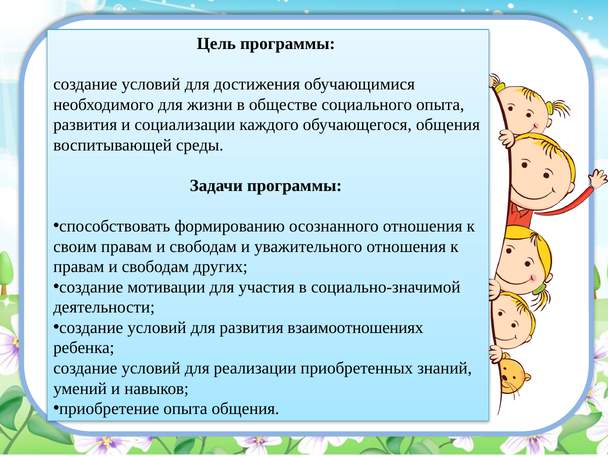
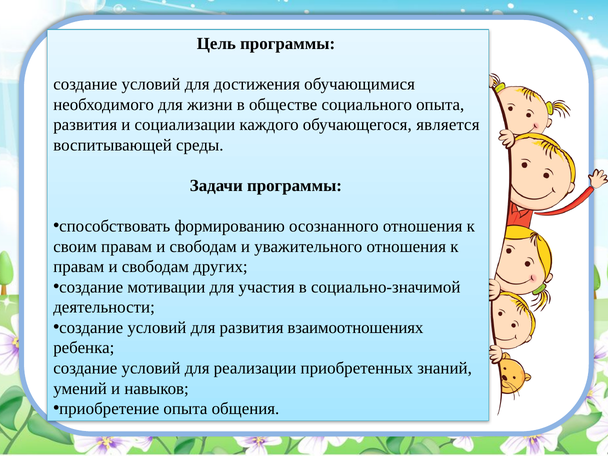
обучающегося общения: общения -> является (448, 125)
